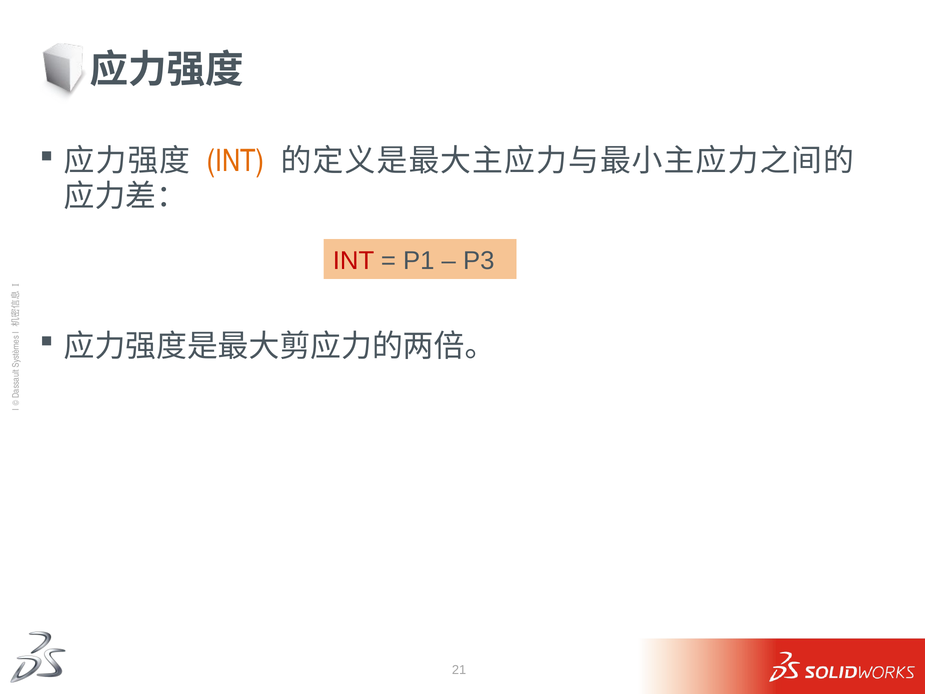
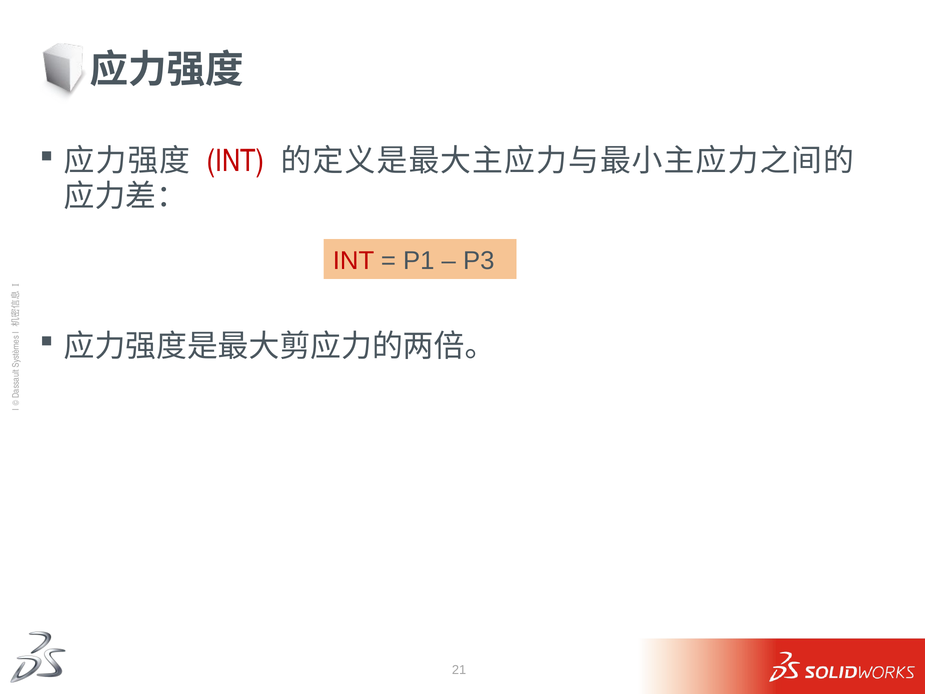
INT colour: orange -> red (235, 161)
